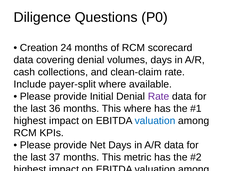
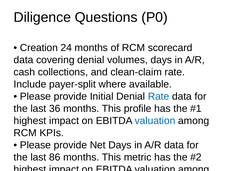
Rate colour: purple -> blue (159, 96)
This where: where -> profile (138, 109)
37: 37 -> 86 (55, 157)
